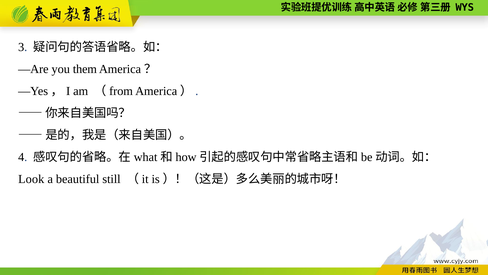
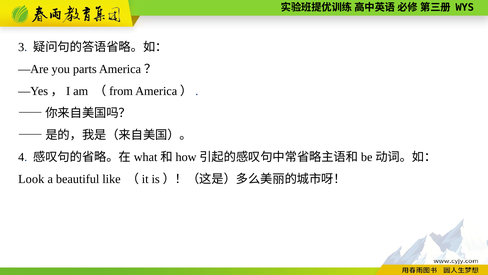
them: them -> parts (85, 69)
still: still -> like (111, 179)
